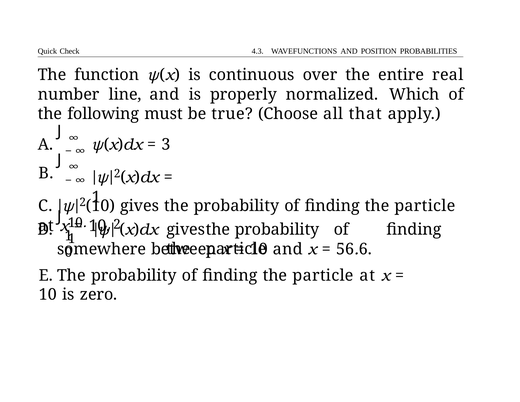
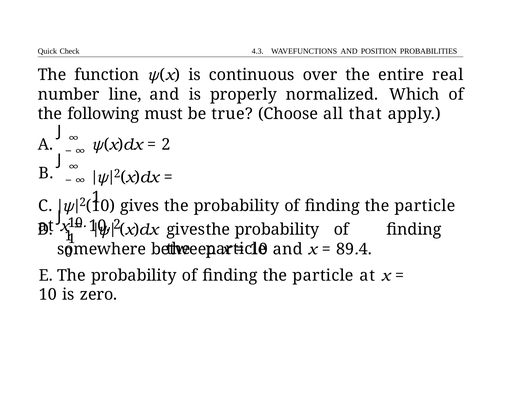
3: 3 -> 2 (166, 144)
56: 56 -> 89 (345, 249)
6: 6 -> 4 (365, 249)
